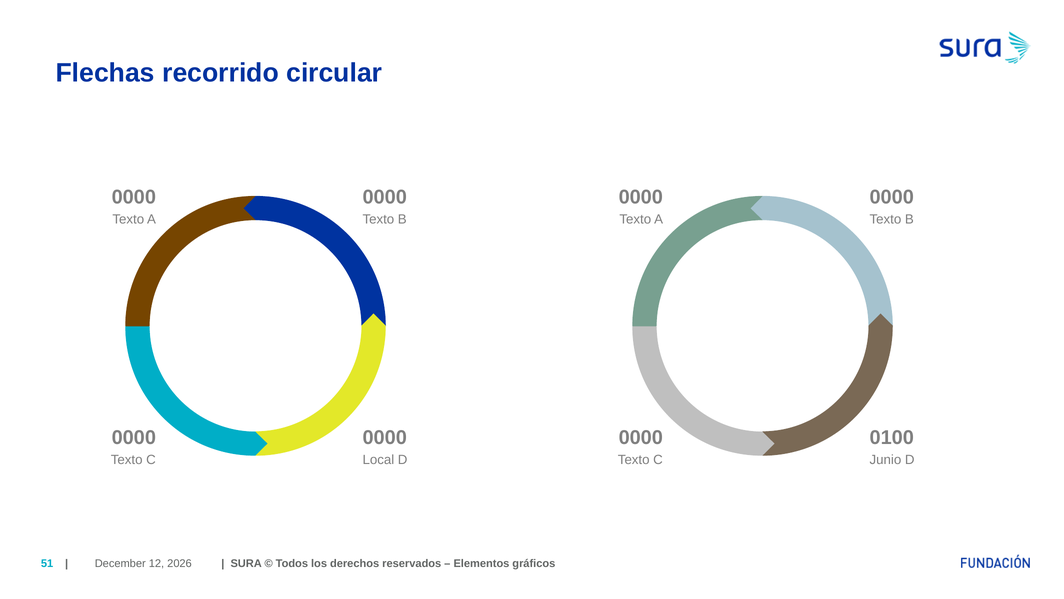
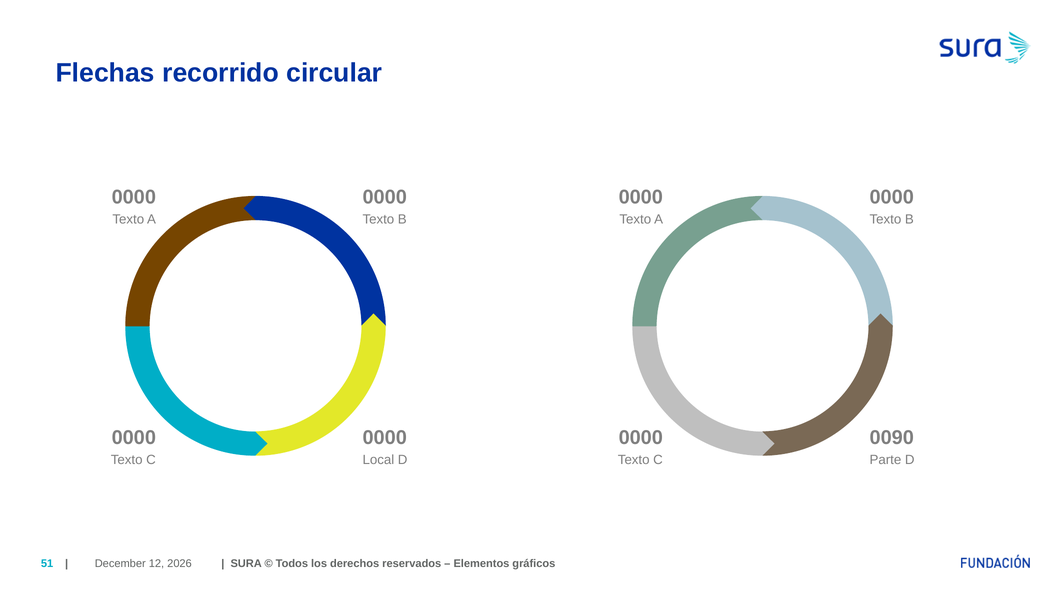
0100: 0100 -> 0090 (892, 437)
Junio: Junio -> Parte (885, 459)
